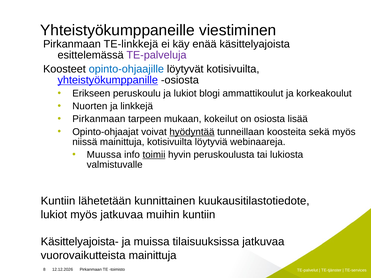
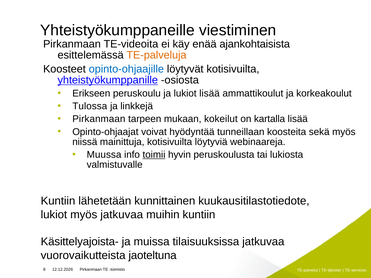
TE-linkkejä: TE-linkkejä -> TE-videoita (131, 44)
käsittelyajoista: käsittelyajoista -> ajankohtaisista (255, 44)
TE-palveluja colour: purple -> orange (156, 55)
lukiot blogi: blogi -> lisää (210, 93)
Nuorten: Nuorten -> Tulossa (90, 106)
on osiosta: osiosta -> kartalla (270, 119)
hyödyntää underline: present -> none (192, 132)
vuorovaikutteista mainittuja: mainittuja -> jaoteltuna (153, 256)
